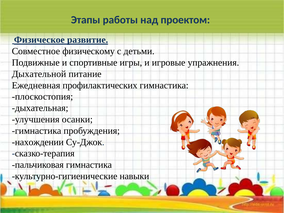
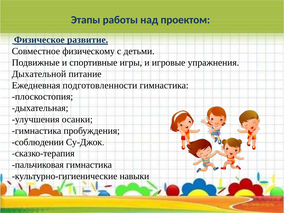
профилактических: профилактических -> подготовленности (100, 85)
нахождении: нахождении -> соблюдении (38, 142)
